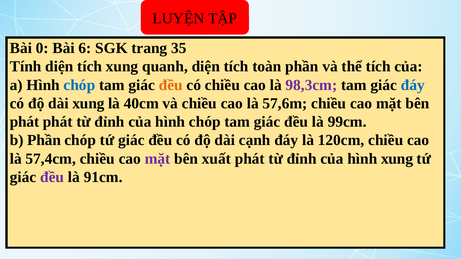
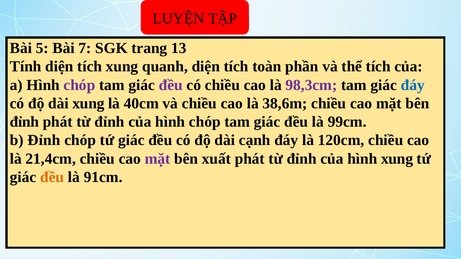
0: 0 -> 5 (42, 48)
6: 6 -> 7 (85, 48)
35: 35 -> 13 (179, 48)
chóp colour: blue -> purple (79, 85)
đều colour: orange -> purple (171, 85)
57,6m: 57,6m -> 38,6m (285, 104)
phát: phát -> đỉnh (24, 122)
b Phần: Phần -> Đỉnh (44, 140)
57,4cm: 57,4cm -> 21,4cm (51, 159)
đều colour: purple -> orange (52, 177)
